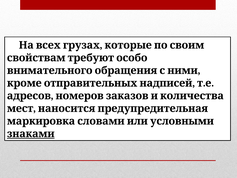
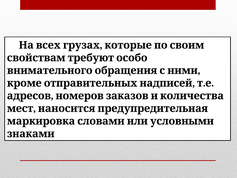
знаками underline: present -> none (31, 134)
